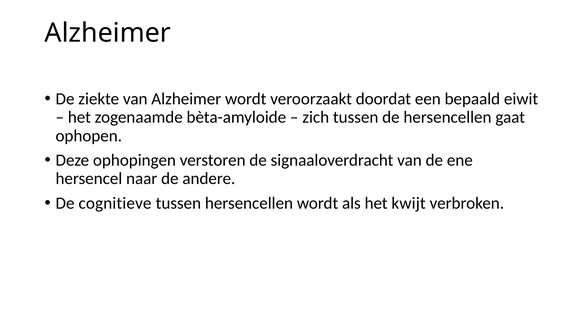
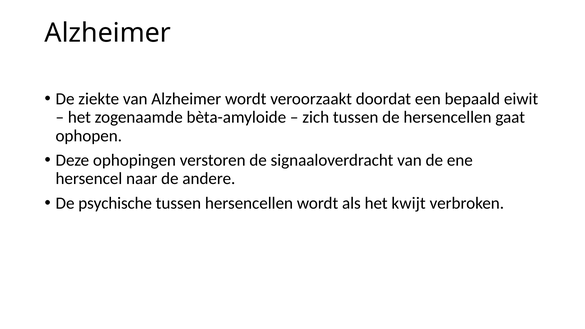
cognitieve: cognitieve -> psychische (115, 203)
